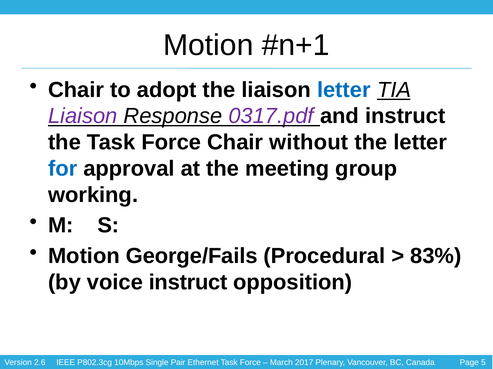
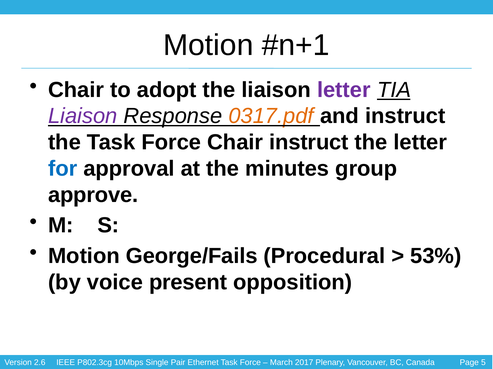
letter colour: blue -> purple (344, 90)
0317.pdf colour: purple -> orange (271, 116)
Chair without: without -> instruct (309, 143)
meeting: meeting -> minutes (287, 169)
working: working -> approve (93, 195)
83%: 83% -> 53% (436, 257)
voice instruct: instruct -> present (188, 283)
